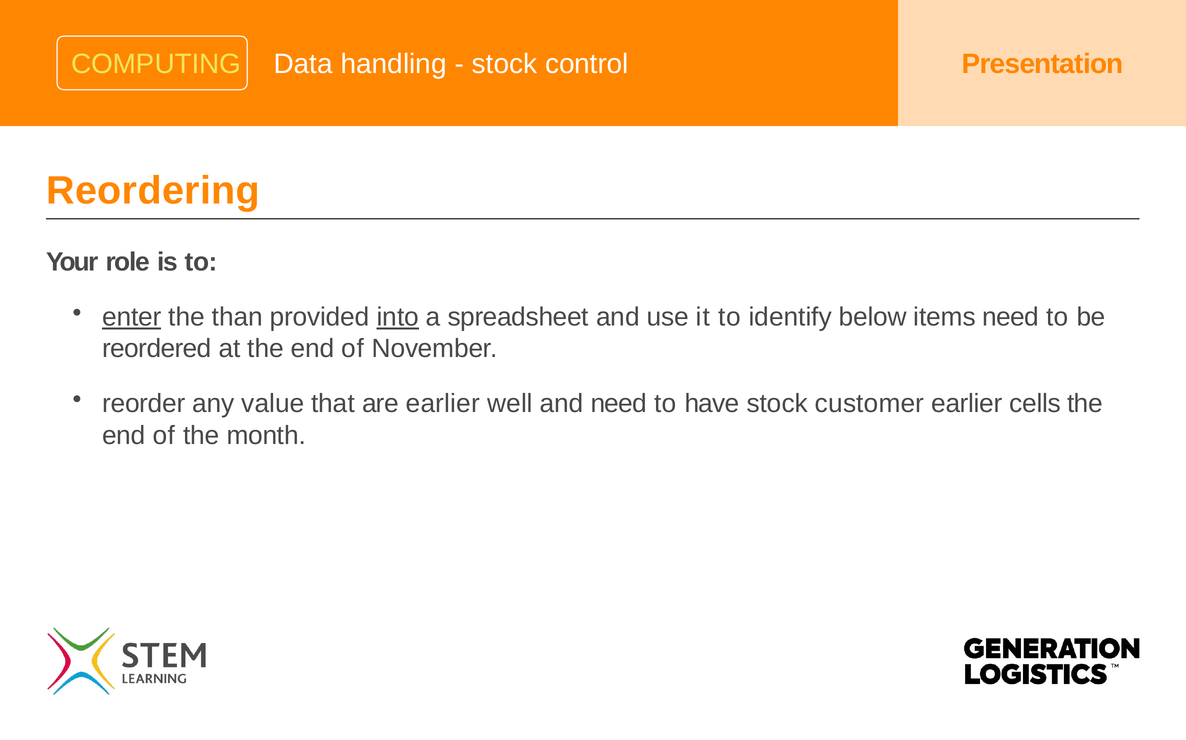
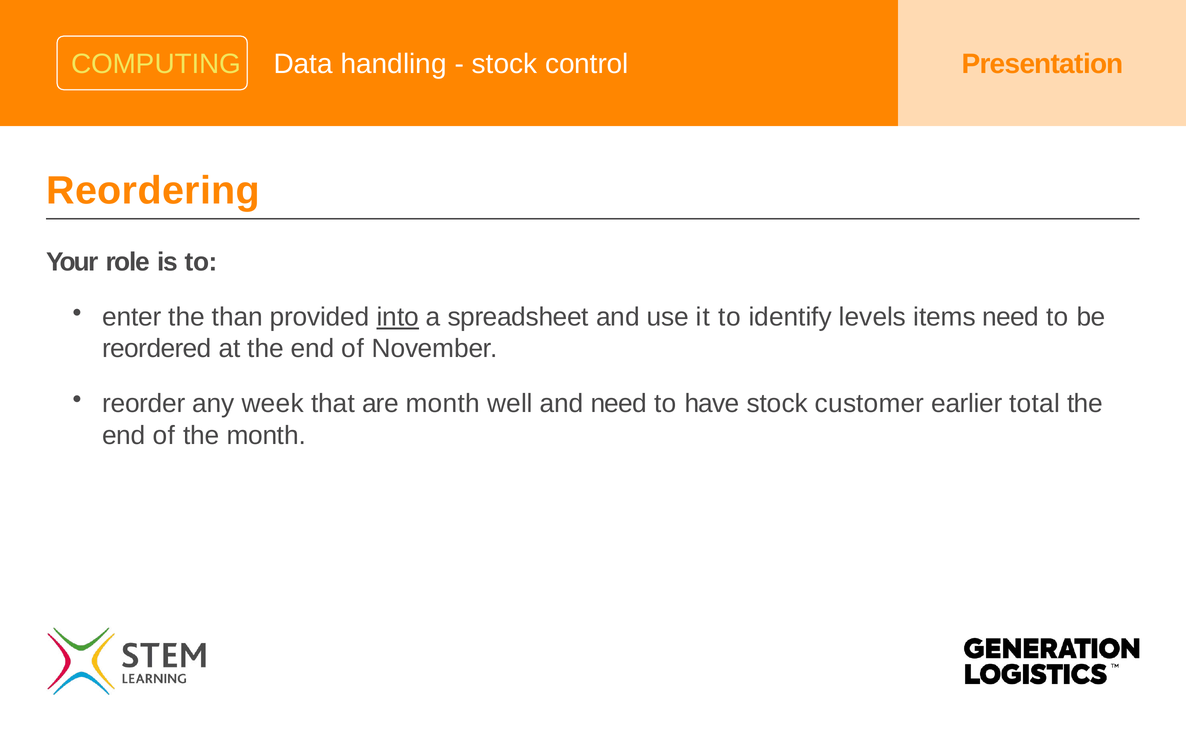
enter underline: present -> none (132, 317)
below: below -> levels (873, 317)
value: value -> week (273, 404)
are earlier: earlier -> month (443, 404)
cells: cells -> total (1035, 404)
